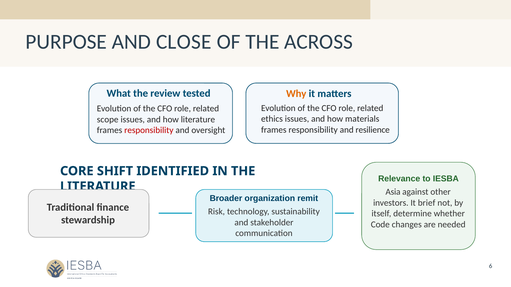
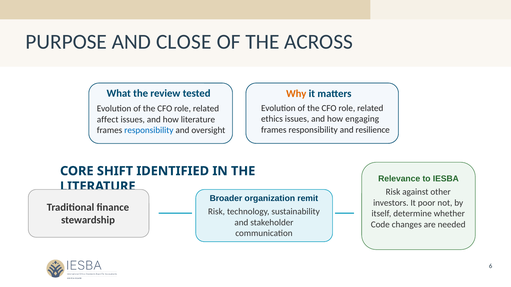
materials: materials -> engaging (362, 119)
scope: scope -> affect (108, 120)
responsibility colour: red -> blue (149, 130)
Asia: Asia -> Risk (393, 192)
brief: brief -> poor (427, 203)
